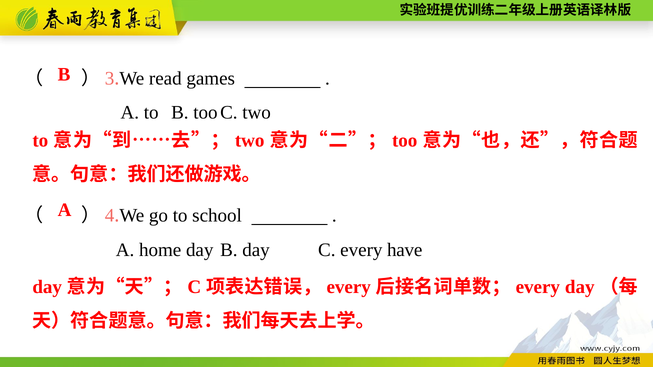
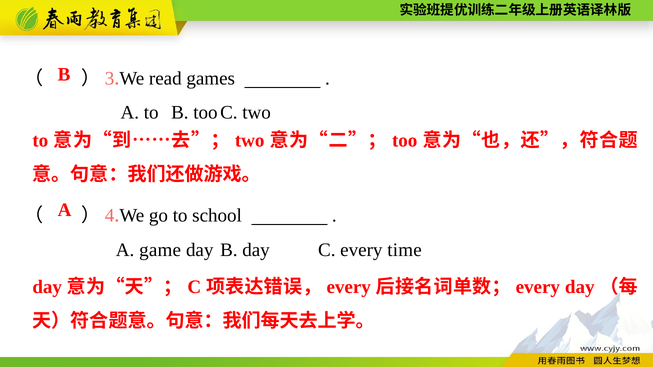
home: home -> game (160, 250)
have: have -> time (405, 250)
